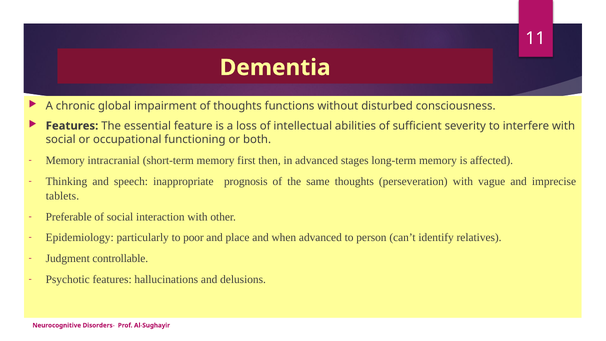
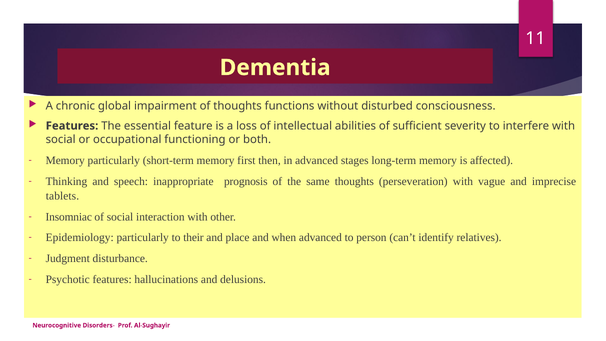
Memory intracranial: intracranial -> particularly (114, 160)
Preferable: Preferable -> Insomniac (69, 217)
poor: poor -> their (193, 238)
controllable: controllable -> disturbance (120, 258)
